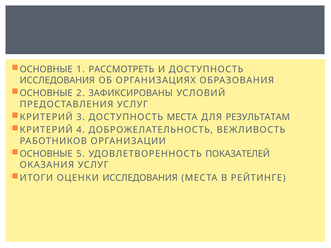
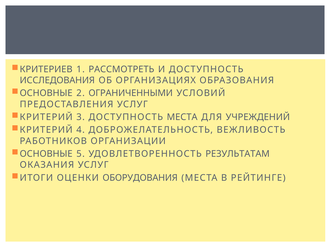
ОСНОВНЫЕ: ОСНОВНЫЕ -> КРИТЕРИЕВ (46, 69)
ЗАФИКСИРОВАНЫ: ЗАФИКСИРОВАНЫ -> ОГРАНИЧЕННЫМИ (131, 93)
РЕЗУЛЬТАТАМ: РЕЗУЛЬТАТАМ -> УЧРЕЖДЕНИЙ (258, 117)
ПОКАЗАТЕЛЕЙ: ПОКАЗАТЕЛЕЙ -> РЕЗУЛЬТАТАМ (238, 154)
ОЦЕНКИ ИССЛЕДОВАНИЯ: ИССЛЕДОВАНИЯ -> ОБОРУДОВАНИЯ (140, 178)
